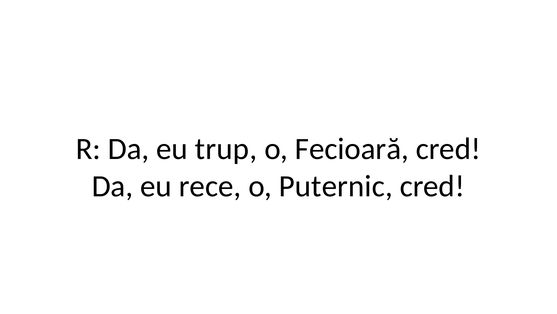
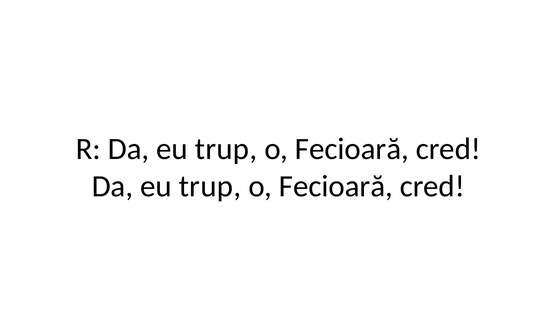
rece: rece -> trup (210, 186)
Puternic: Puternic -> Fecioară (336, 186)
